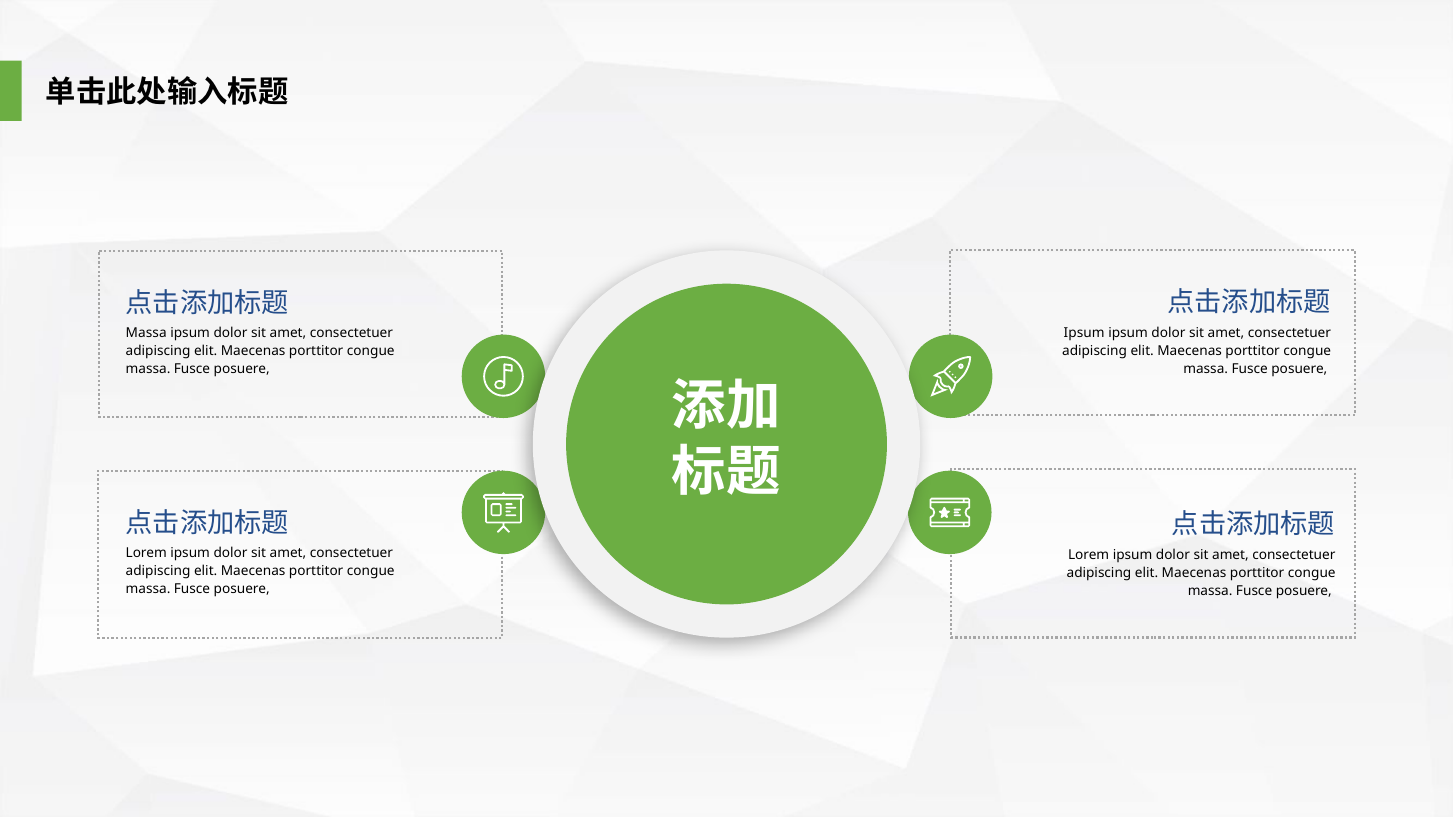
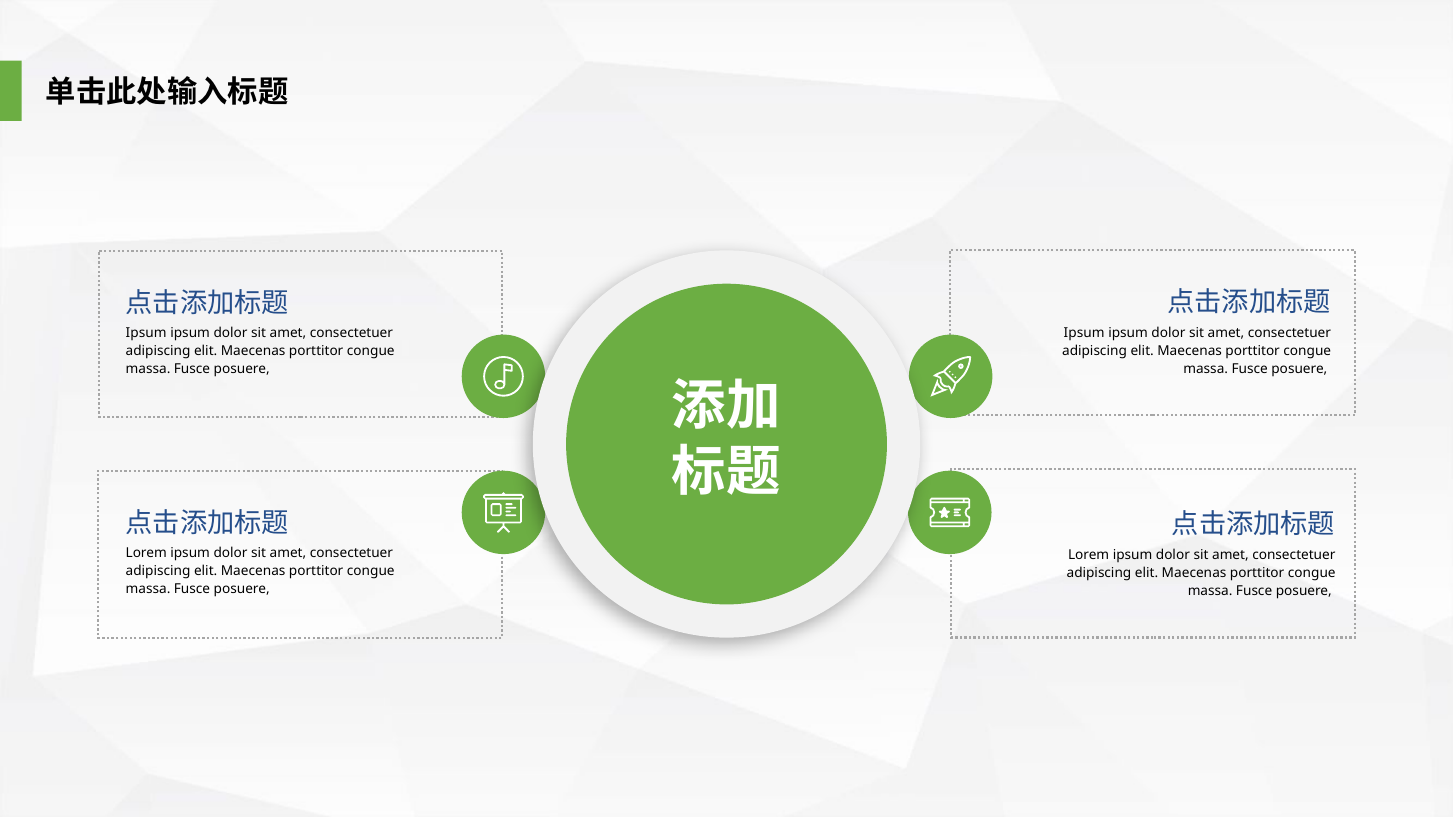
Massa: Massa -> Ipsum (146, 333)
